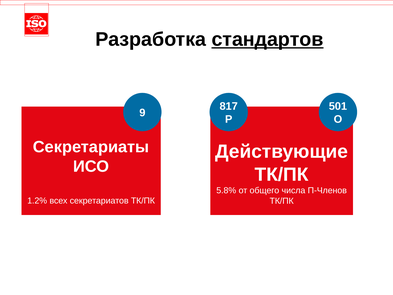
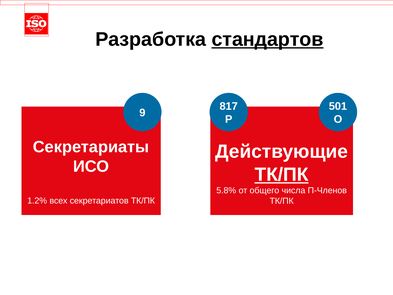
ТК/ПК underline: none -> present (282, 174)
